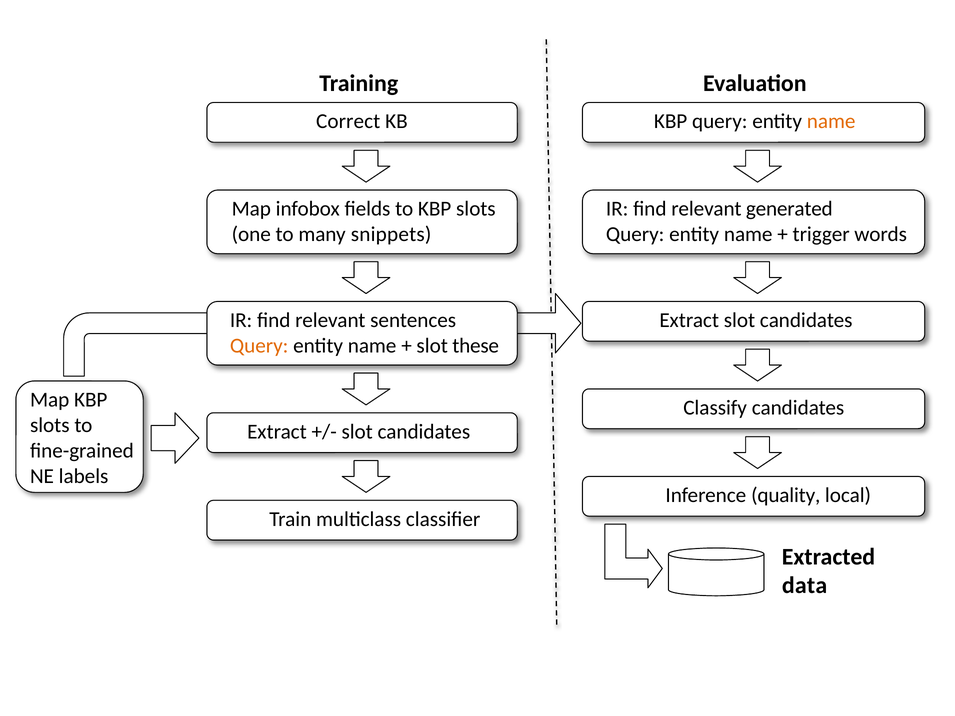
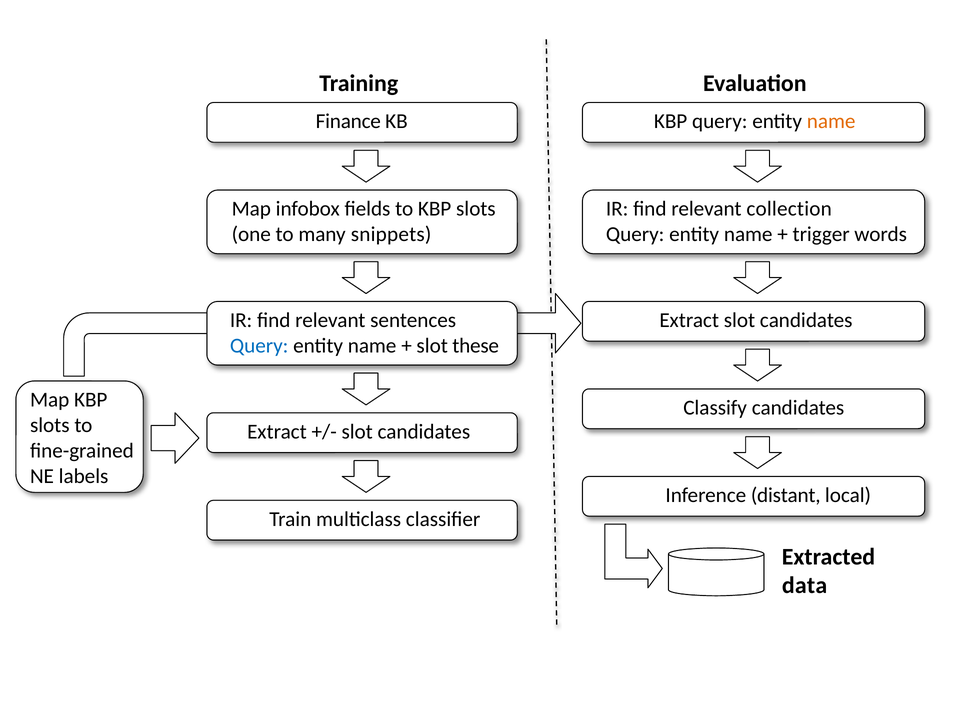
Correct: Correct -> Finance (348, 121)
generated: generated -> collection (789, 209)
Query colour: orange -> blue (259, 346)
quality: quality -> distant (786, 496)
